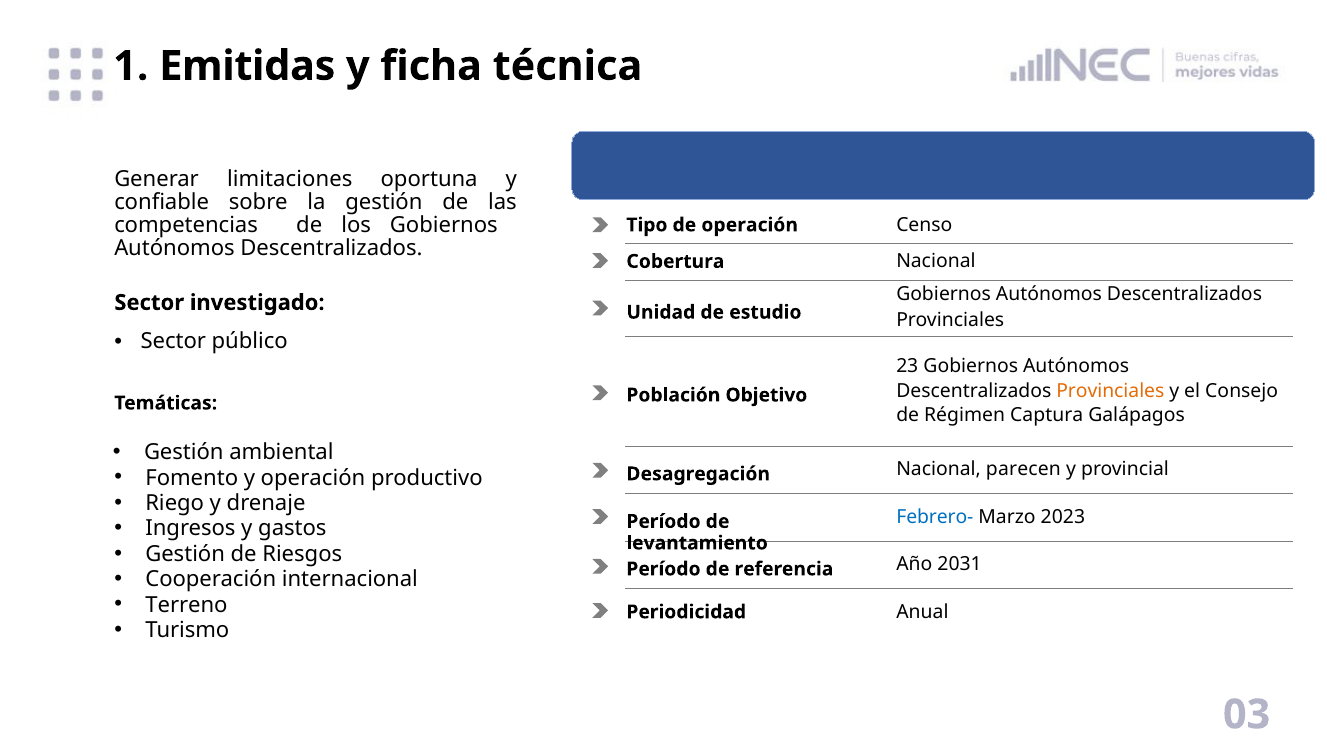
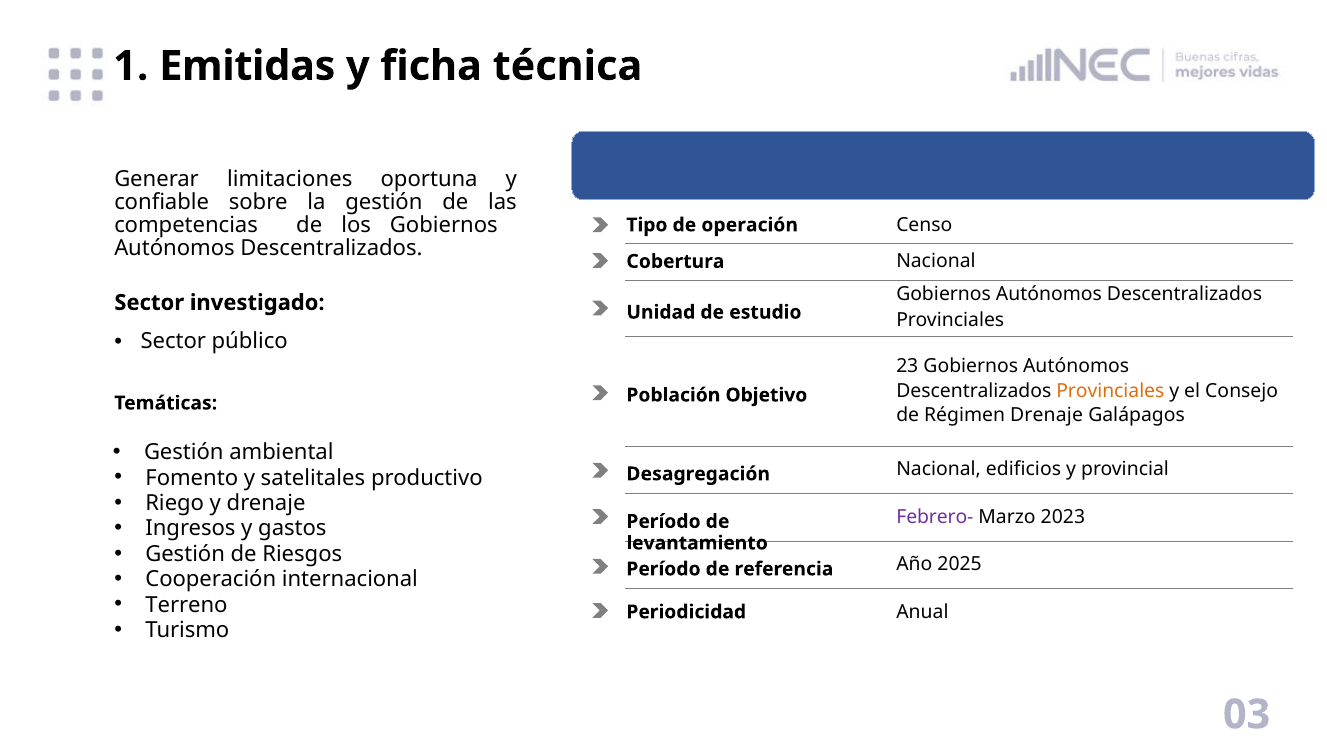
Régimen Captura: Captura -> Drenaje (1047, 415)
parecen: parecen -> edificios (1023, 469)
y operación: operación -> satelitales (313, 478)
Febrero- colour: blue -> purple (935, 516)
2031: 2031 -> 2025 (960, 564)
